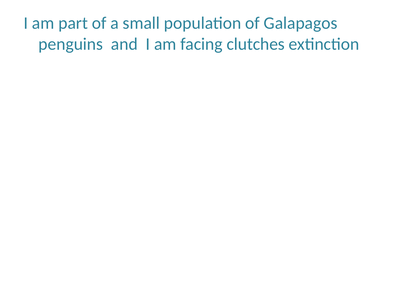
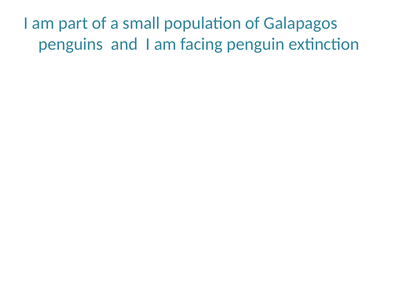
clutches: clutches -> penguin (256, 44)
